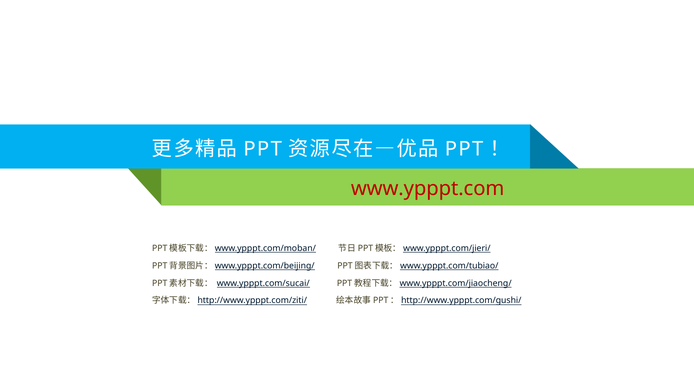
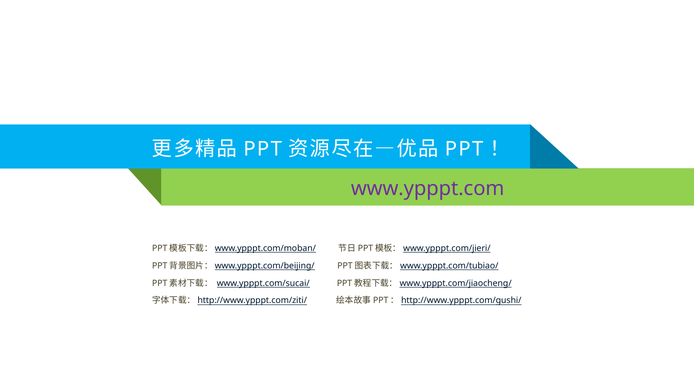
www.ypppt.com colour: red -> purple (428, 188)
